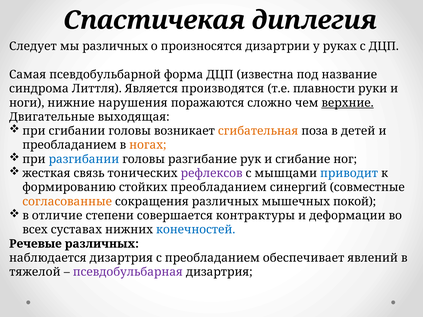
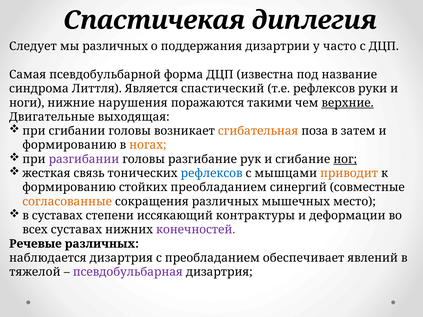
произносятся: произносятся -> поддержания (201, 46)
руках: руках -> часто (340, 46)
производятся: производятся -> спастический (223, 89)
т.е плавности: плавности -> рефлексов (324, 89)
сложно: сложно -> такими (270, 103)
детей: детей -> затем (358, 131)
преобладанием: преобладанием -> формированию (69, 145)
разгибании colour: blue -> purple (84, 159)
ног underline: none -> present (345, 159)
рефлексов colour: purple -> blue (212, 173)
приводит colour: blue -> orange (349, 173)
покой: покой -> место (354, 202)
в отличие: отличие -> суставах (57, 216)
совершается: совершается -> иссякающий (175, 216)
конечностей colour: blue -> purple (196, 230)
